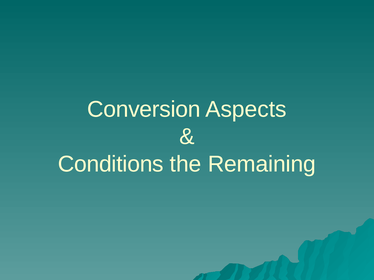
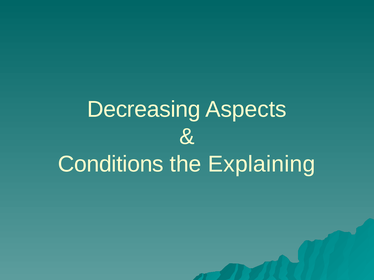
Conversion: Conversion -> Decreasing (144, 110)
Remaining: Remaining -> Explaining (262, 164)
